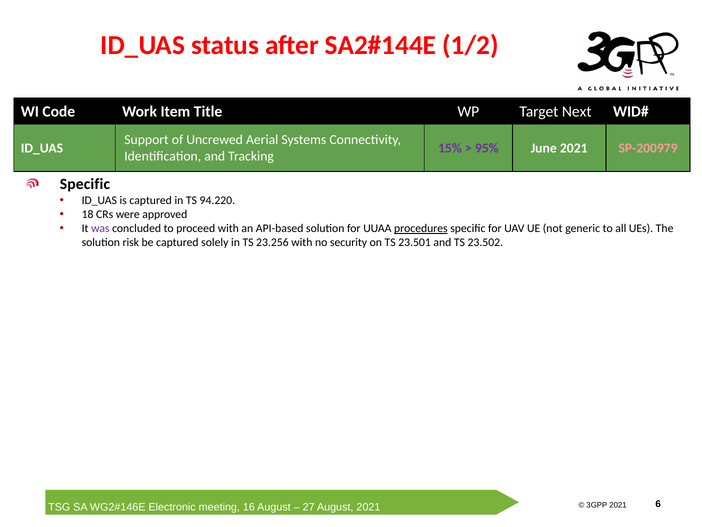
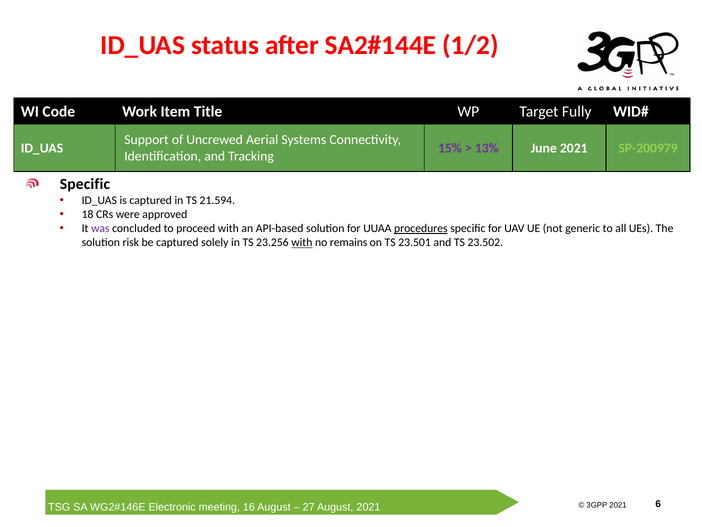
Next: Next -> Fully (577, 111)
95%: 95% -> 13% (487, 148)
SP-200979 colour: pink -> light green (648, 148)
94.220: 94.220 -> 21.594 (217, 200)
with underline: none -> present (302, 242)
security: security -> remains (349, 242)
